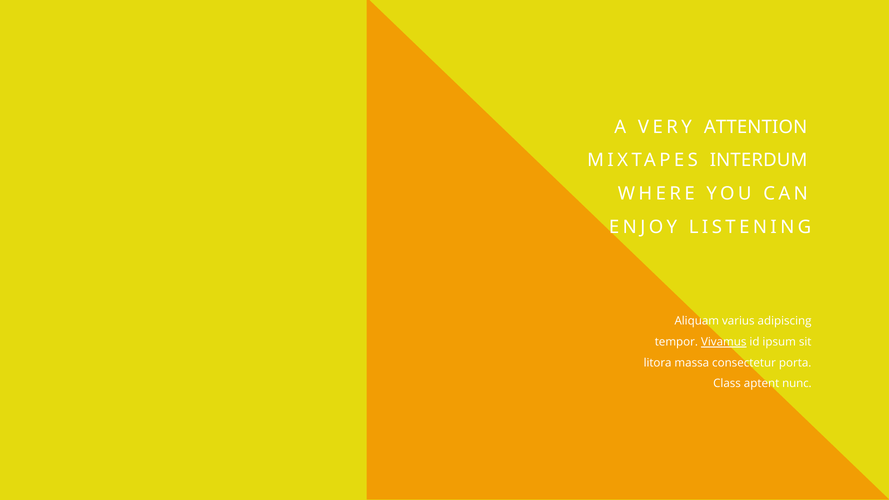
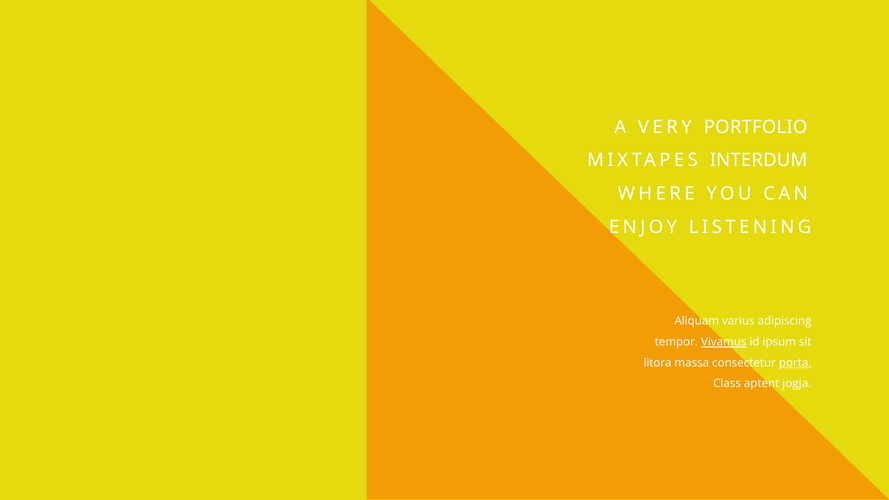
ATTENTION: ATTENTION -> PORTFOLIO (756, 127)
porta underline: none -> present (795, 363)
nunc: nunc -> jogja (797, 384)
